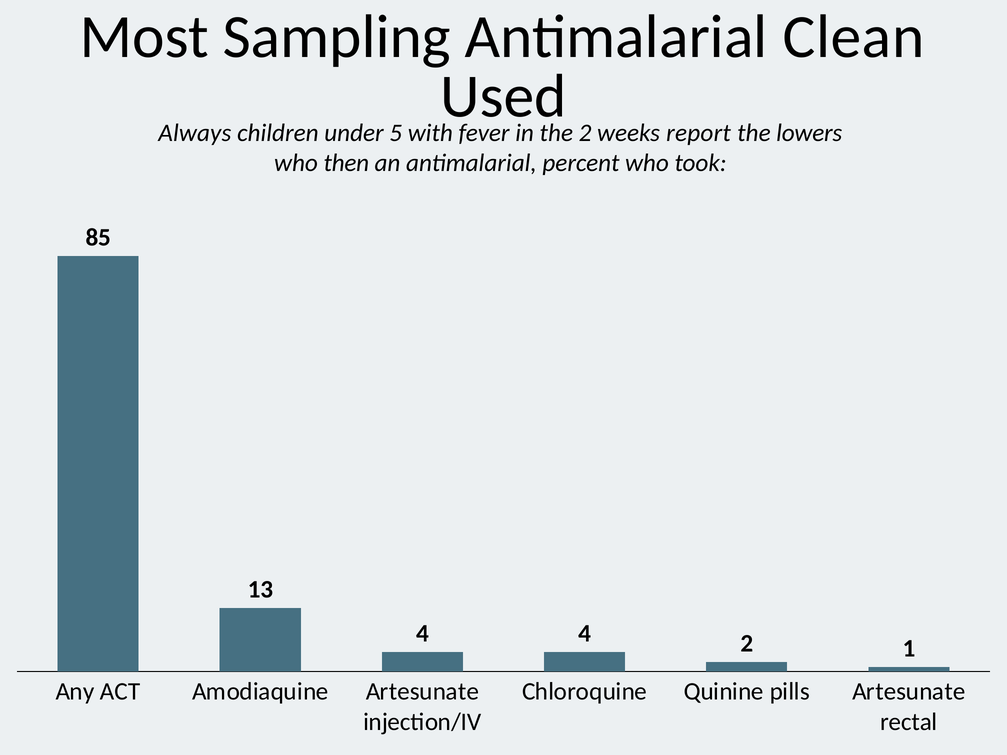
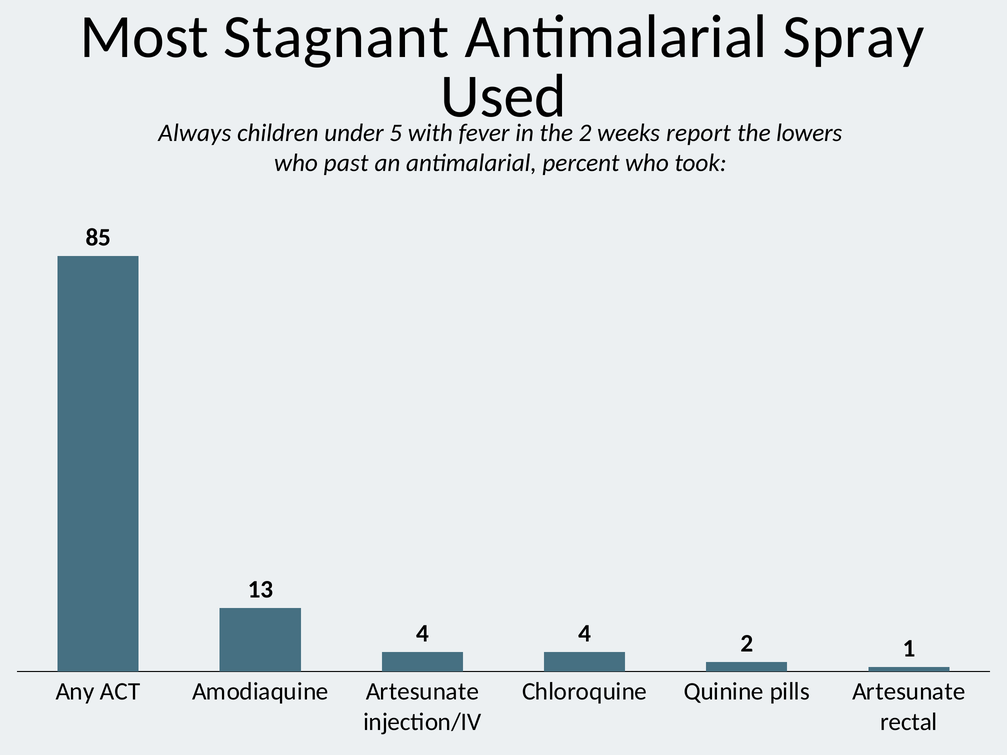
Sampling: Sampling -> Stagnant (336, 37)
Clean: Clean -> Spray (854, 37)
then: then -> past (346, 163)
